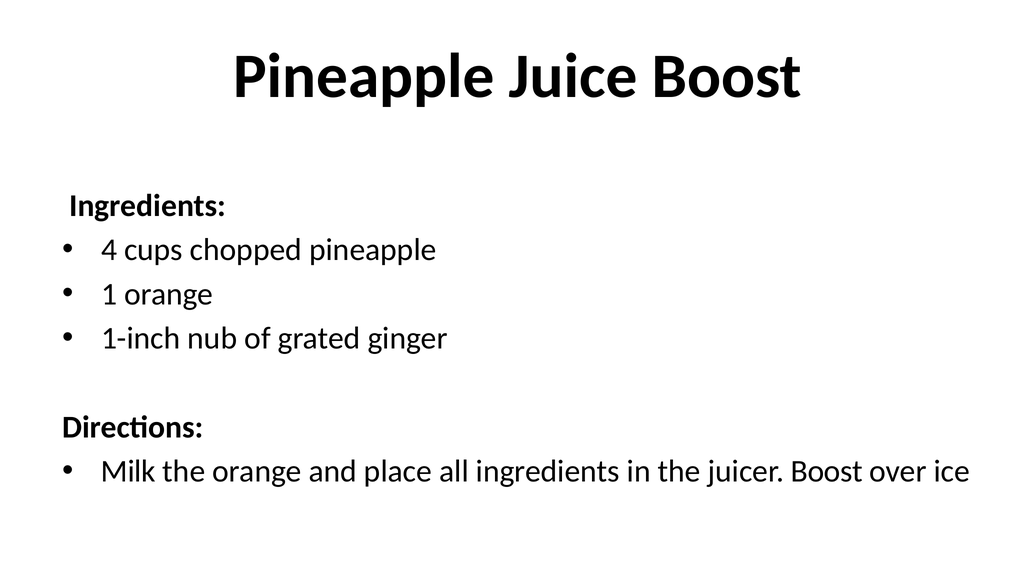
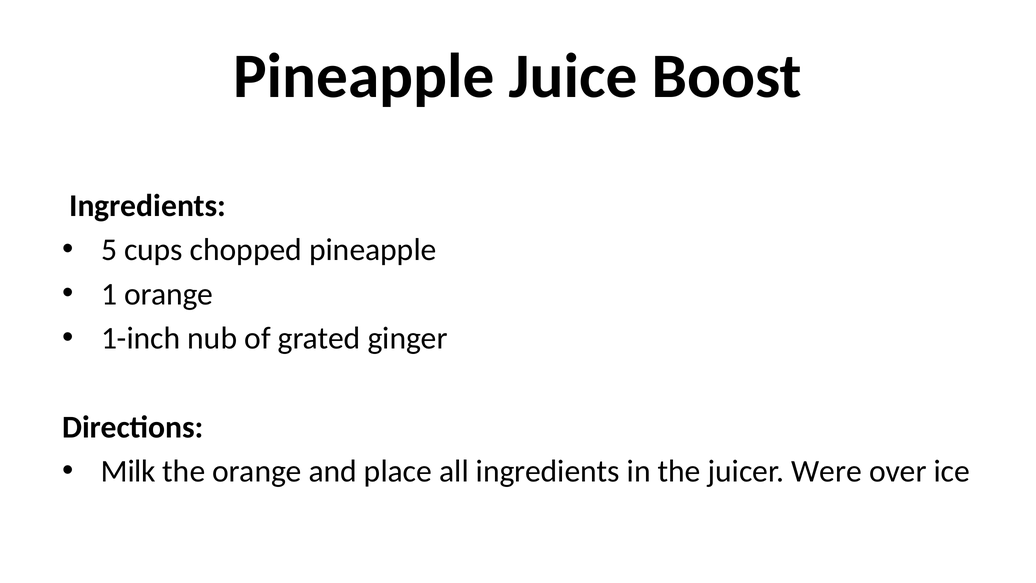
4: 4 -> 5 (109, 250)
juicer Boost: Boost -> Were (827, 471)
